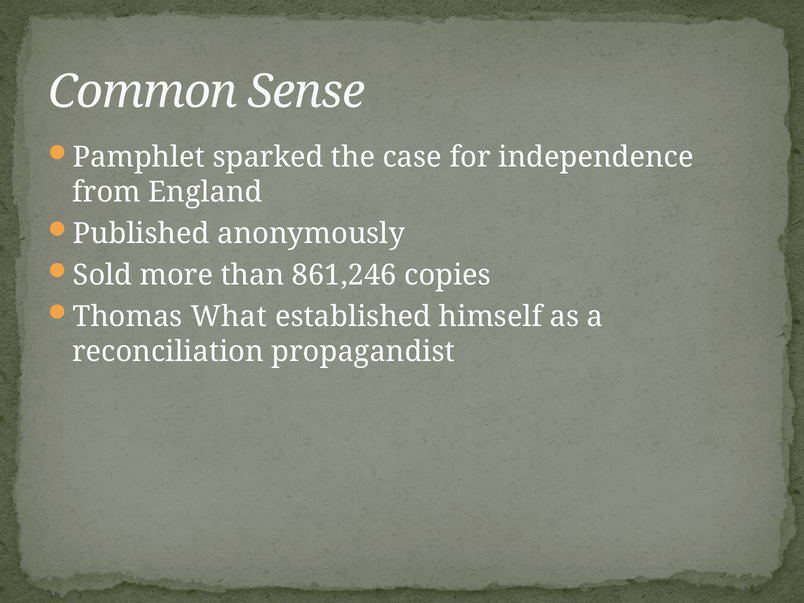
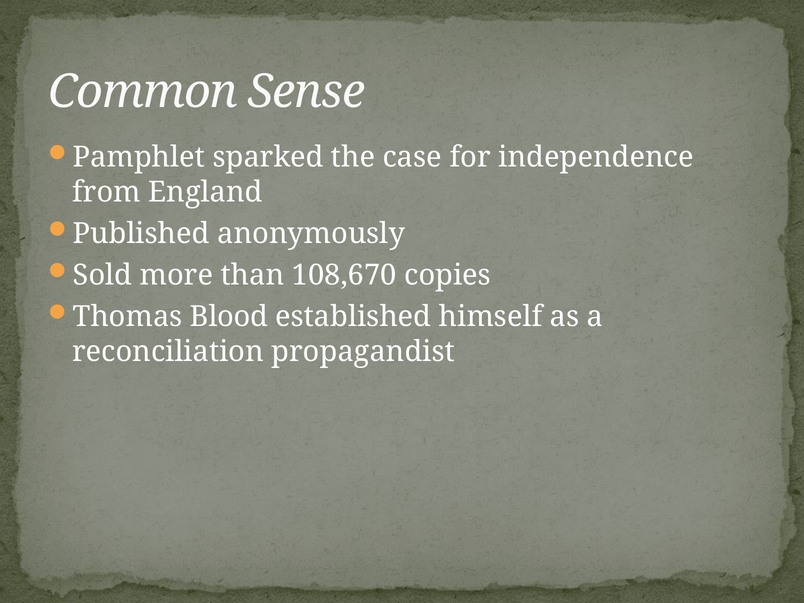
861,246: 861,246 -> 108,670 (344, 275)
What: What -> Blood (229, 317)
